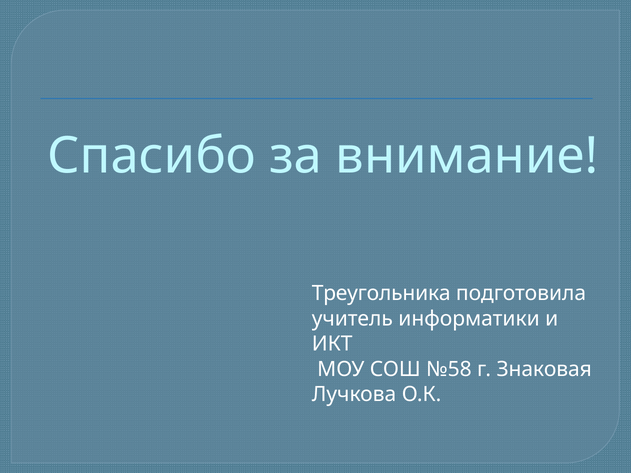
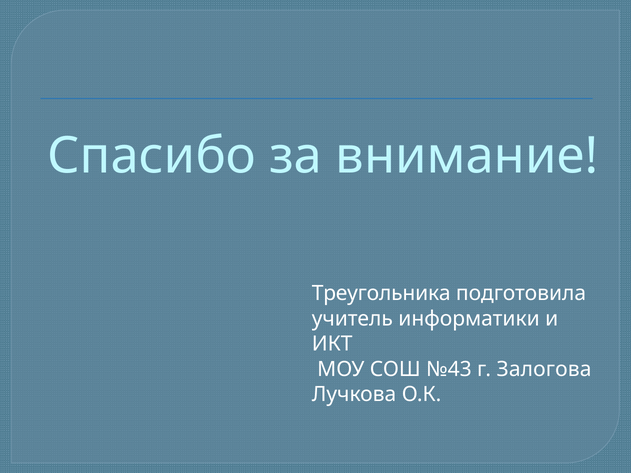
№58: №58 -> №43 (449, 369)
Знаковая: Знаковая -> Залогова (544, 369)
